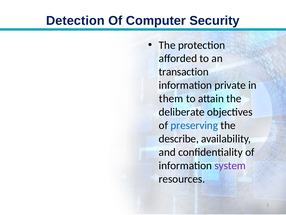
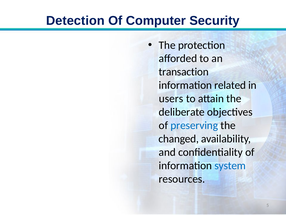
private: private -> related (230, 85)
them: them -> users (171, 98)
describe: describe -> changed (179, 139)
system colour: purple -> blue (230, 165)
